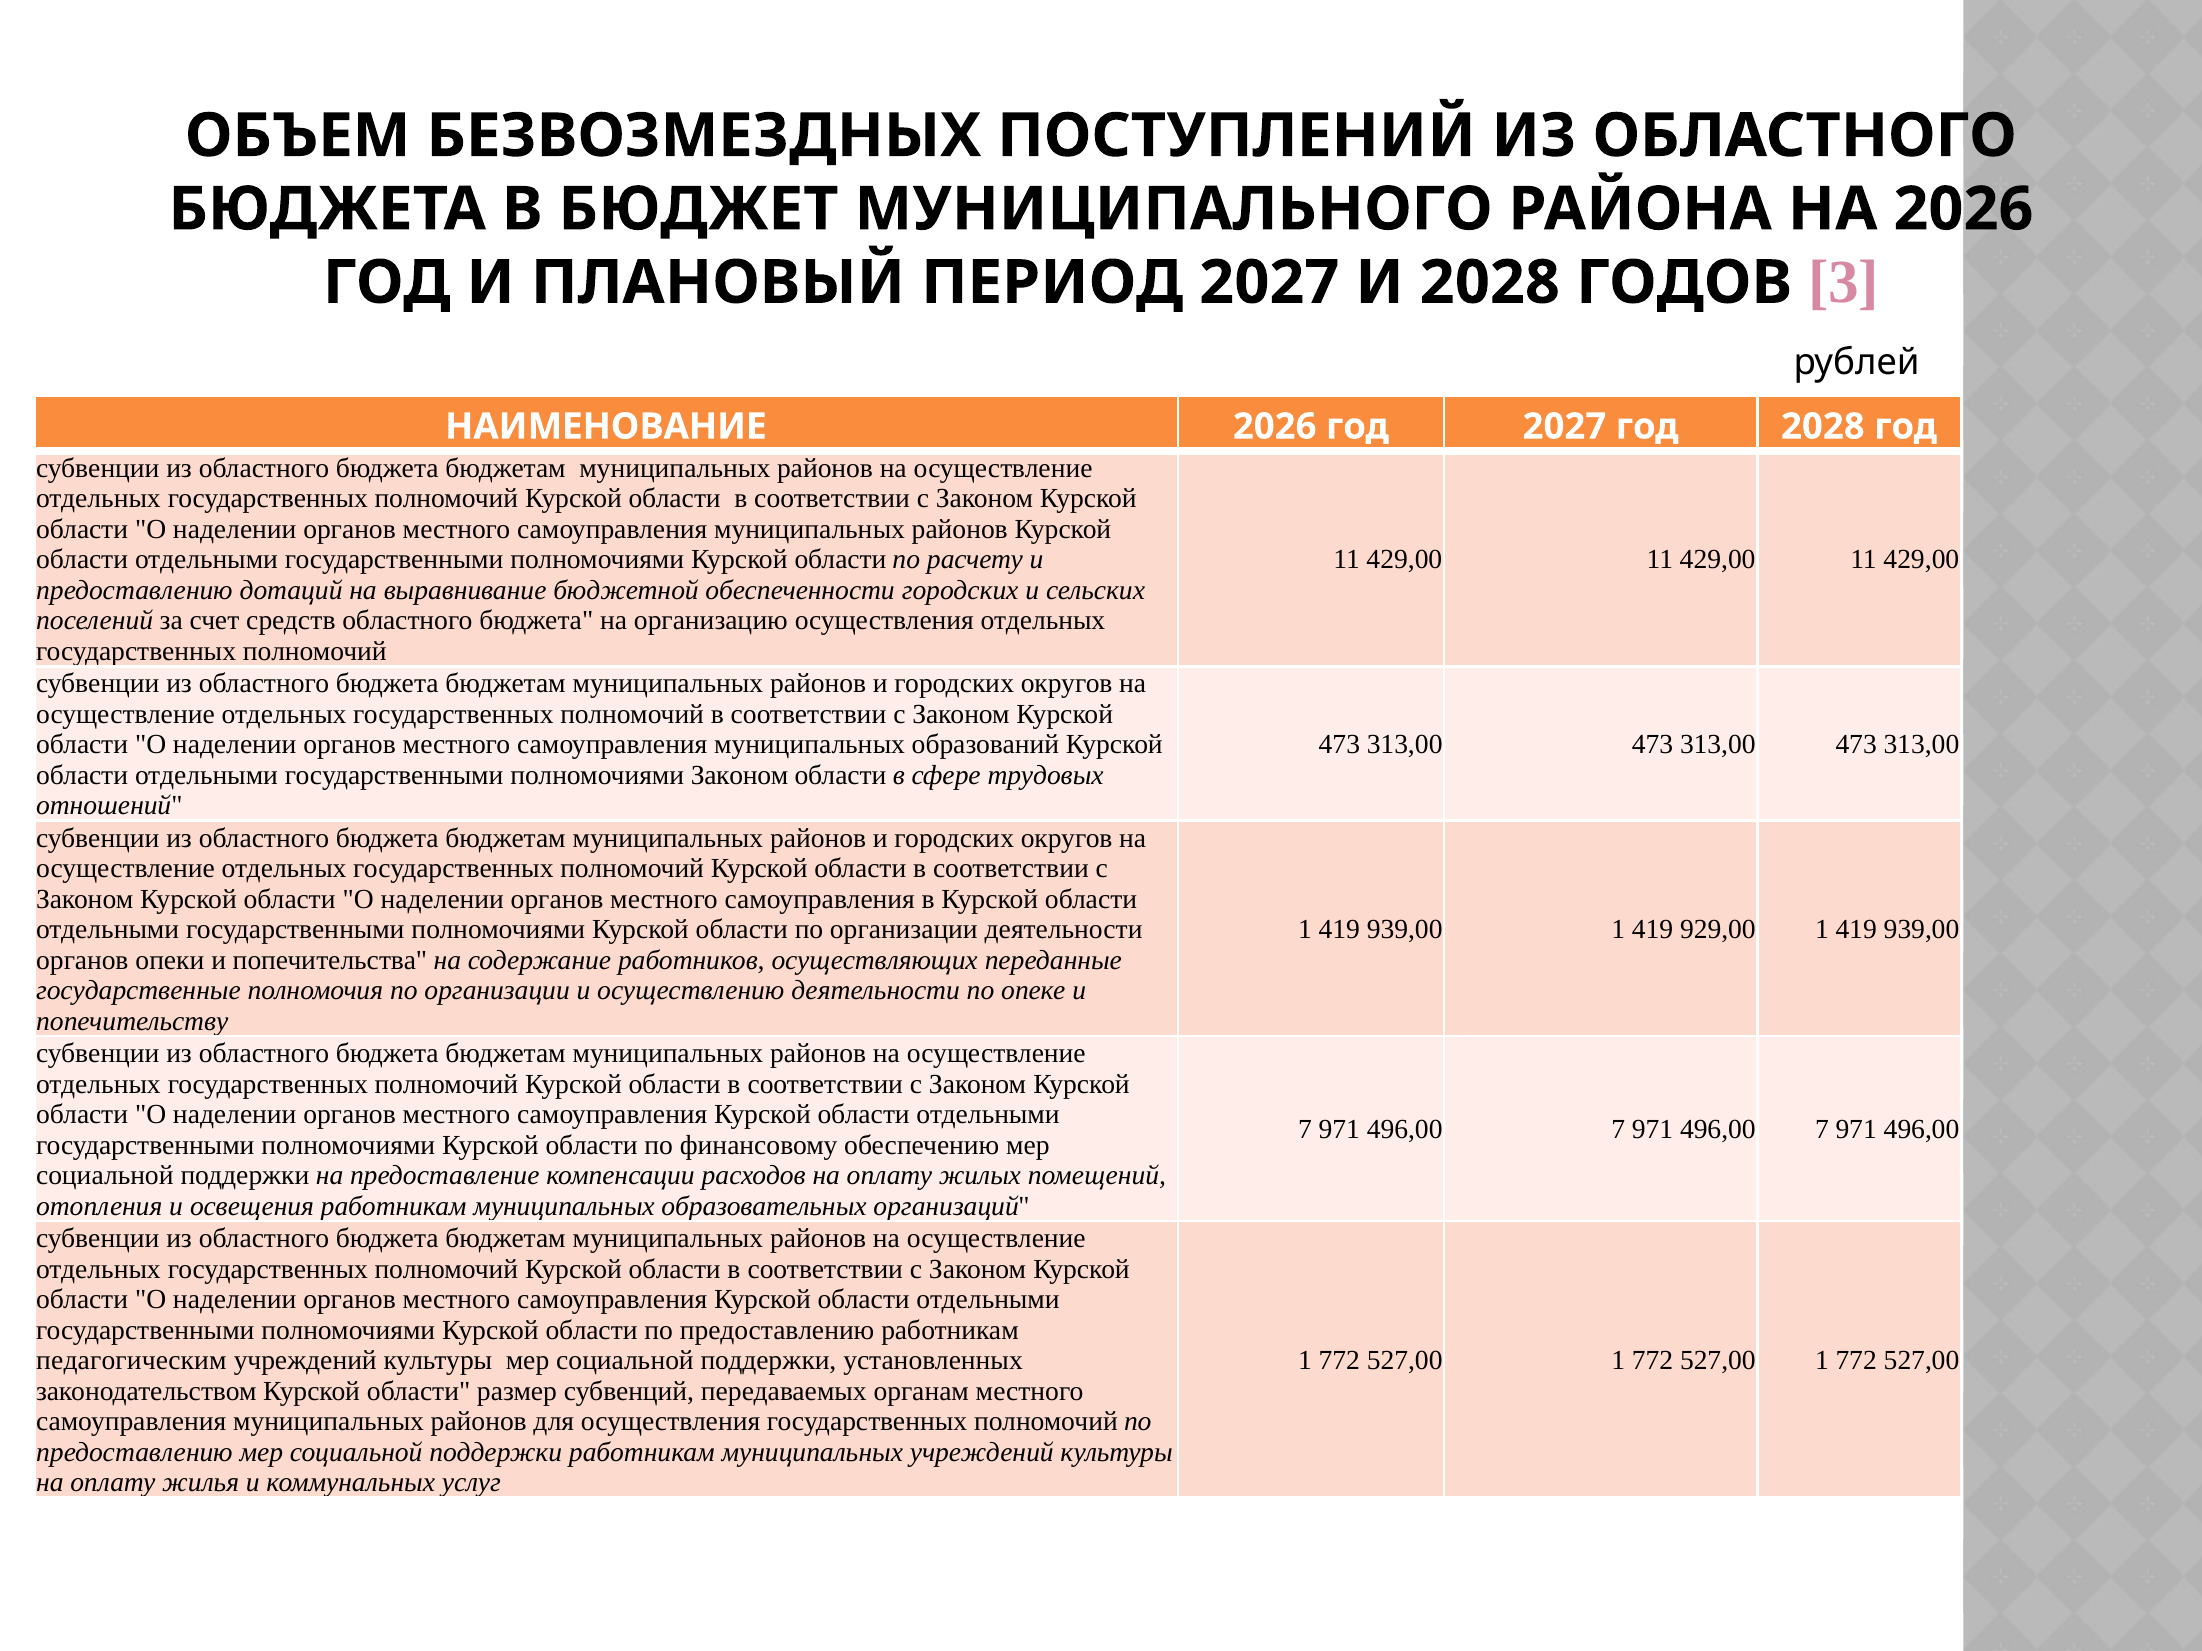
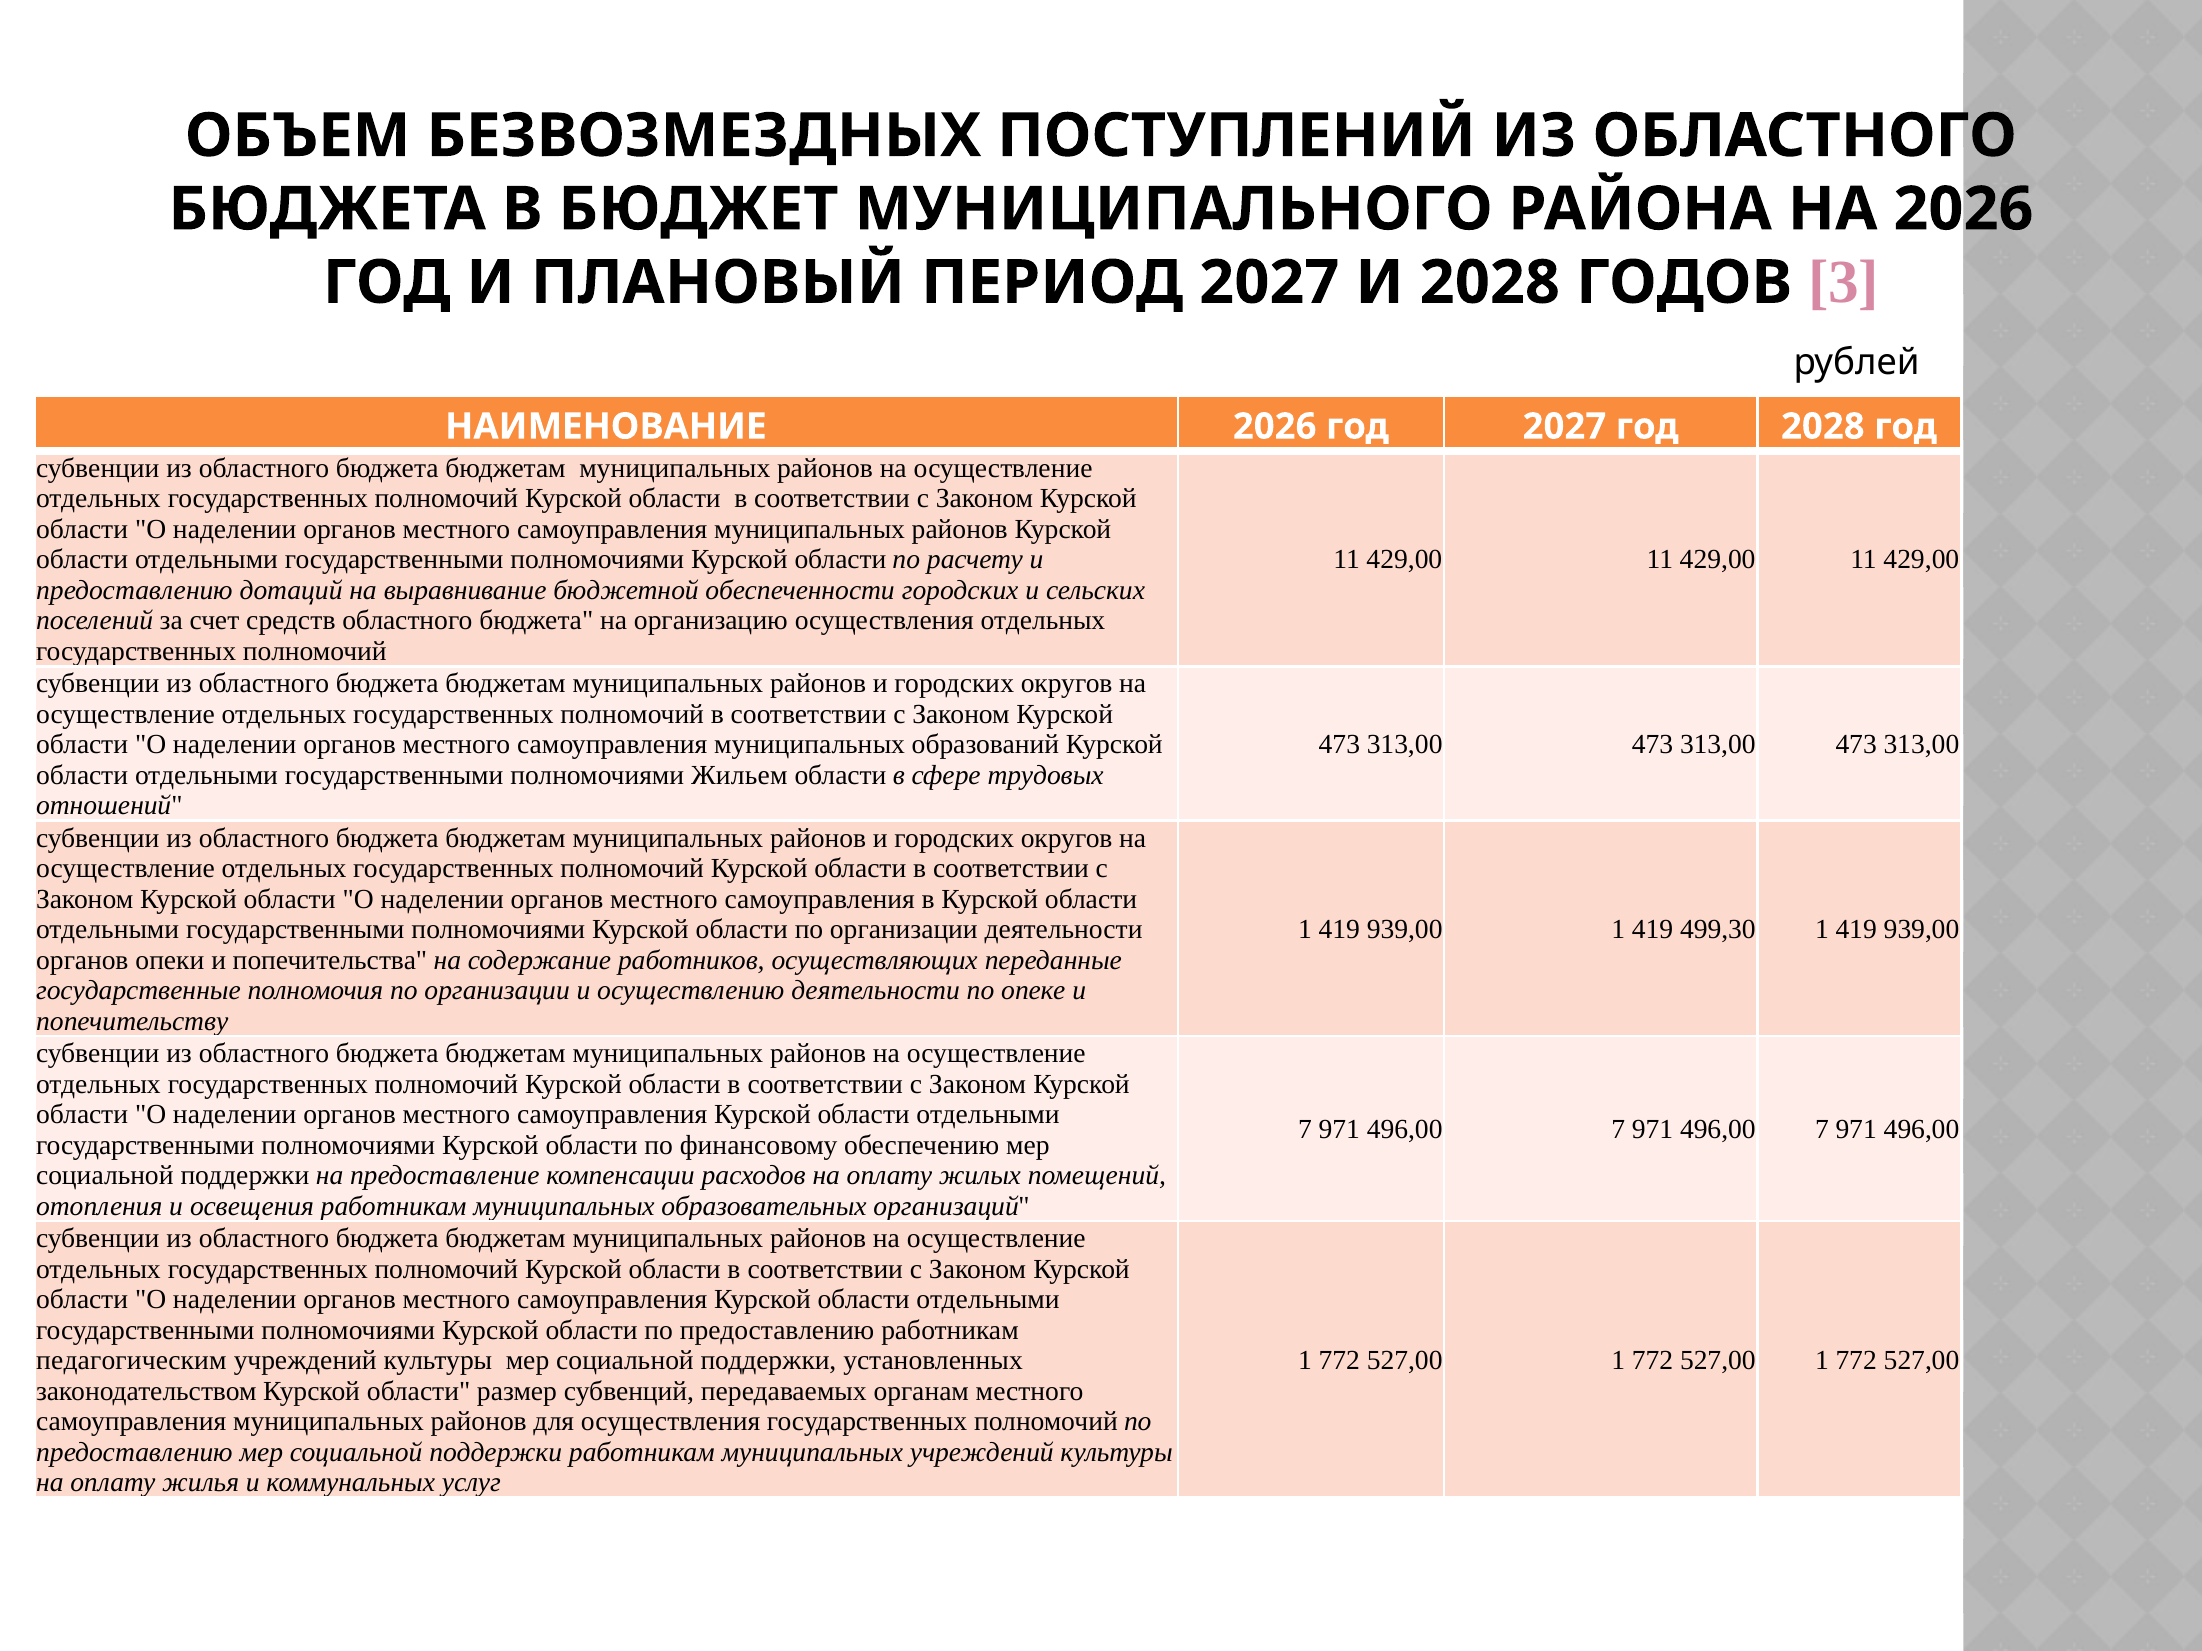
полномочиями Законом: Законом -> Жильем (739, 775)
929,00: 929,00 -> 499,30 (1718, 930)
